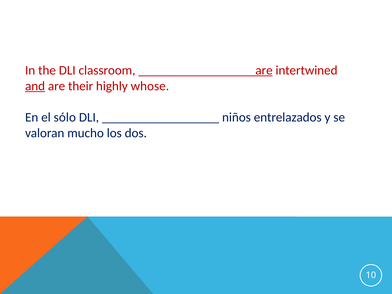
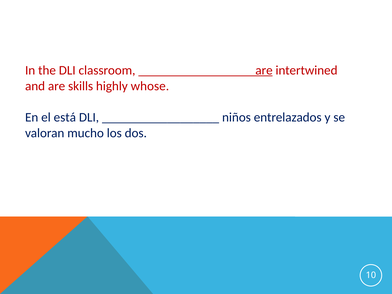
and underline: present -> none (35, 86)
their: their -> skills (81, 86)
sólo: sólo -> está (65, 117)
